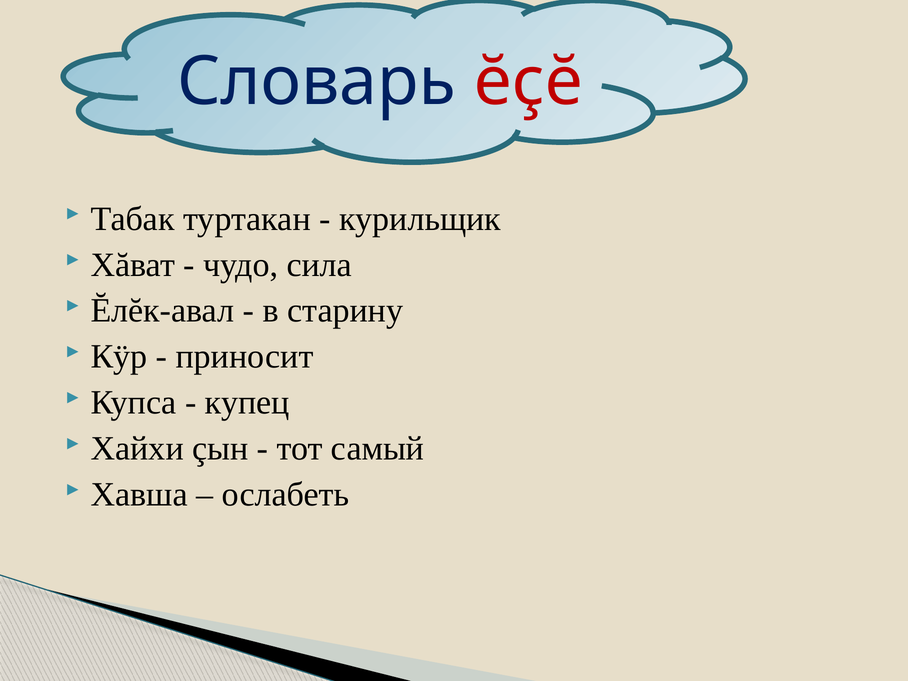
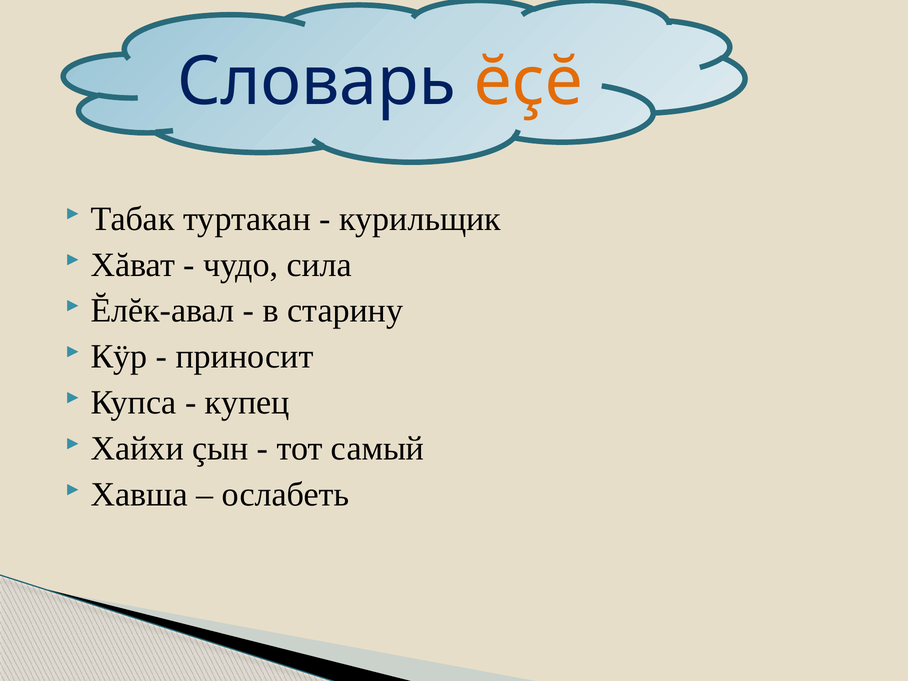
ĕçĕ colour: red -> orange (528, 82)
